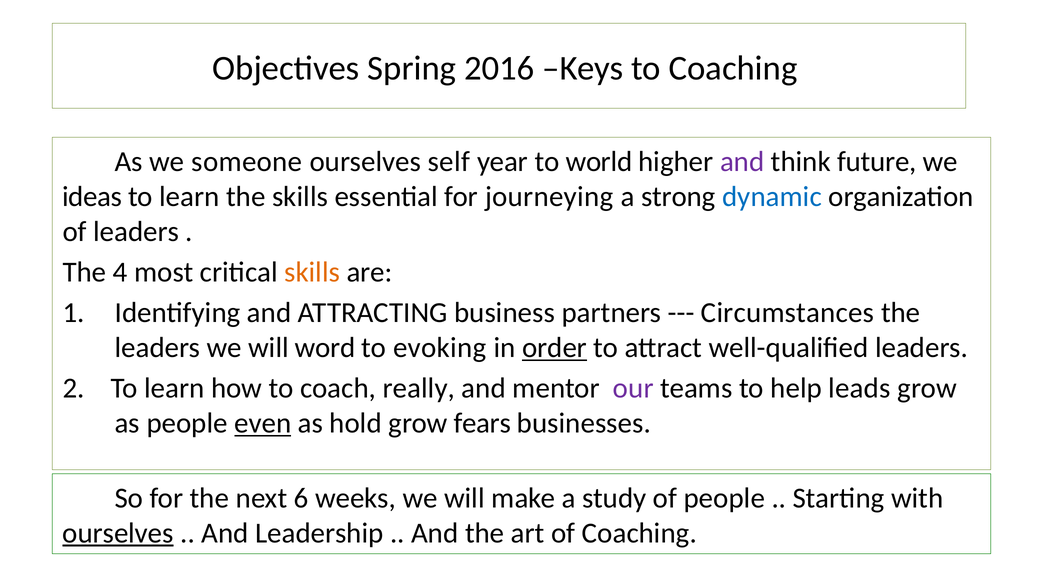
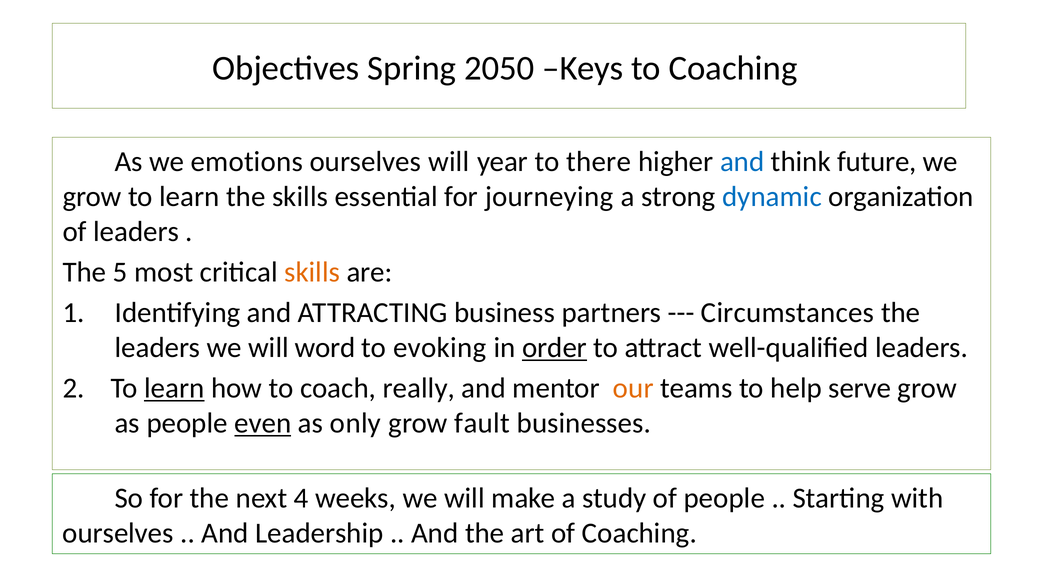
2016: 2016 -> 2050 (499, 68)
someone: someone -> emotions (247, 162)
ourselves self: self -> will (449, 162)
world: world -> there (599, 162)
and colour: purple -> blue (742, 162)
ideas: ideas -> grow (92, 197)
4: 4 -> 5 (120, 272)
learn underline: none -> present (174, 388)
our colour: purple -> orange (633, 388)
leads: leads -> serve (860, 388)
hold: hold -> only (356, 423)
fears: fears -> fault (482, 423)
6: 6 -> 4 (301, 498)
ourselves underline: present -> none (118, 533)
